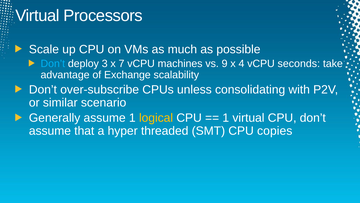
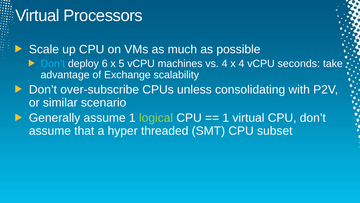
3: 3 -> 6 (105, 63)
7: 7 -> 5 (122, 63)
vs 9: 9 -> 4 (225, 63)
logical colour: yellow -> light green (156, 118)
copies: copies -> subset (275, 131)
